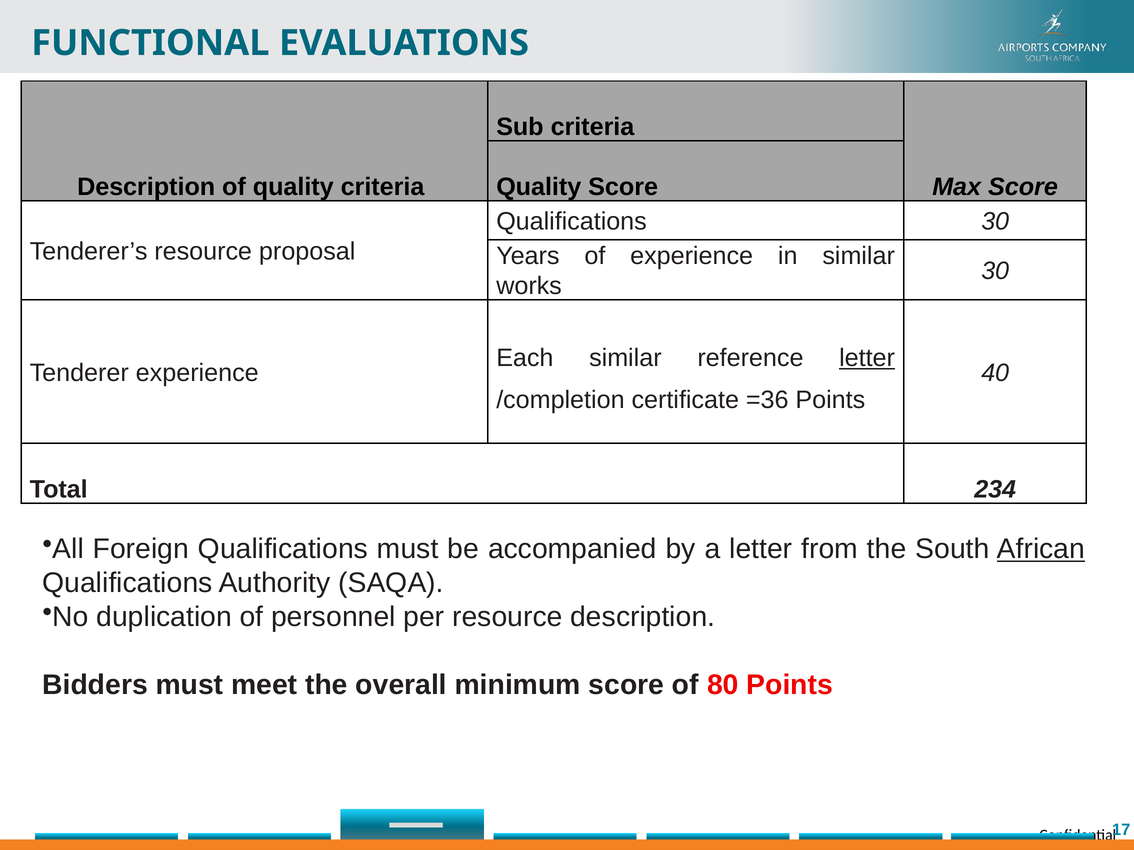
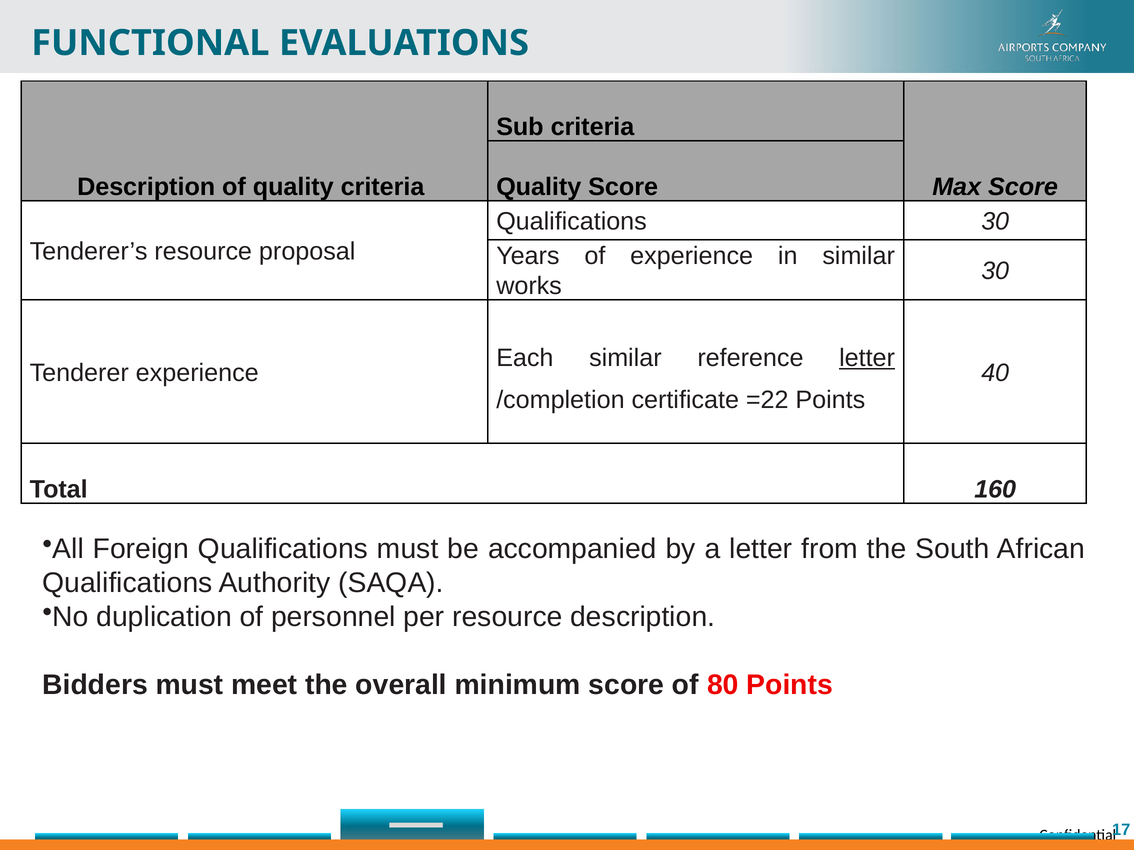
=36: =36 -> =22 (767, 400)
234: 234 -> 160 (995, 490)
African underline: present -> none (1041, 549)
